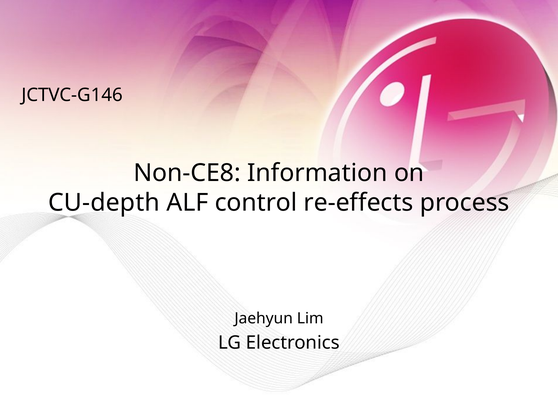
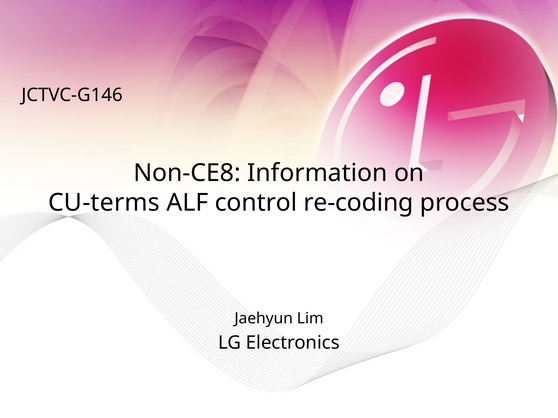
CU-depth: CU-depth -> CU-terms (104, 203)
re-effects: re-effects -> re-coding (359, 203)
